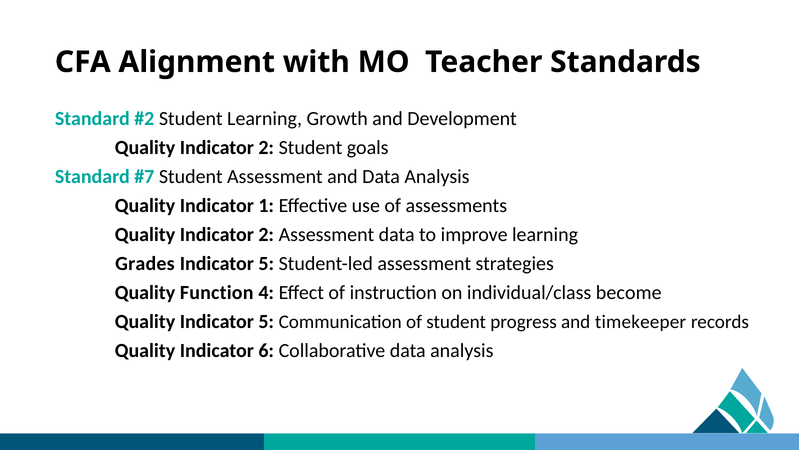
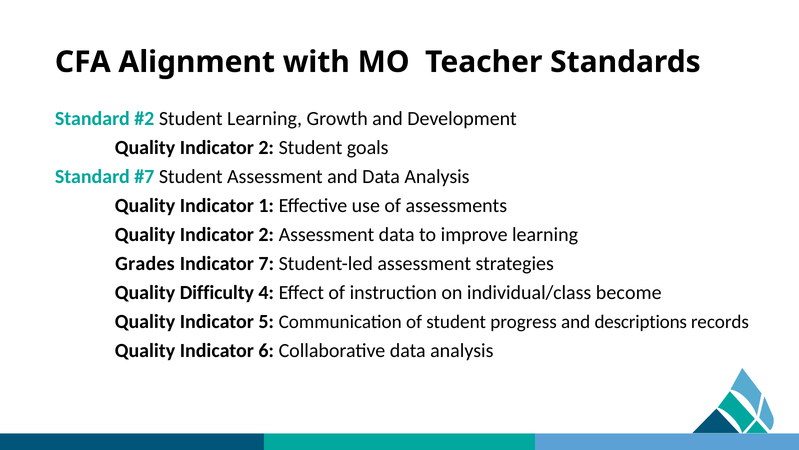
5: 5 -> 7 (266, 263)
Function: Function -> Difficulty (217, 292)
timekeeper: timekeeper -> descriptions (641, 321)
